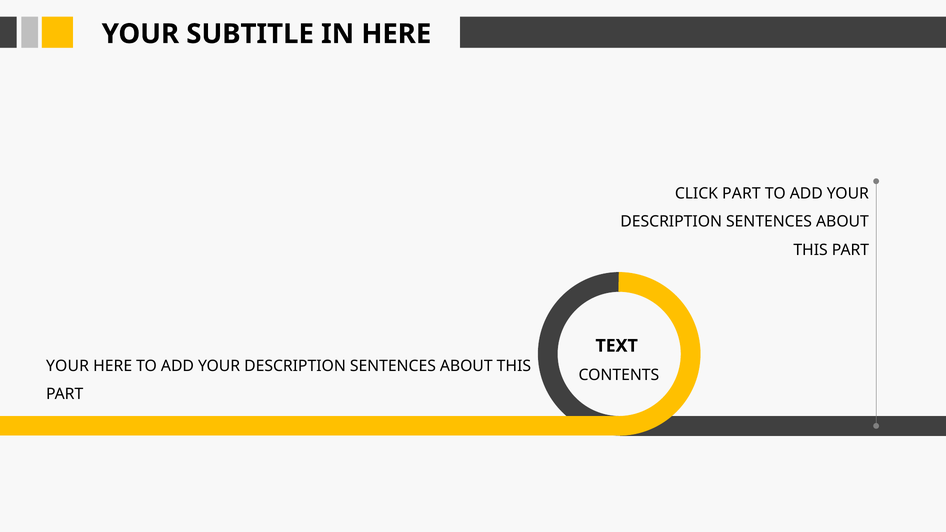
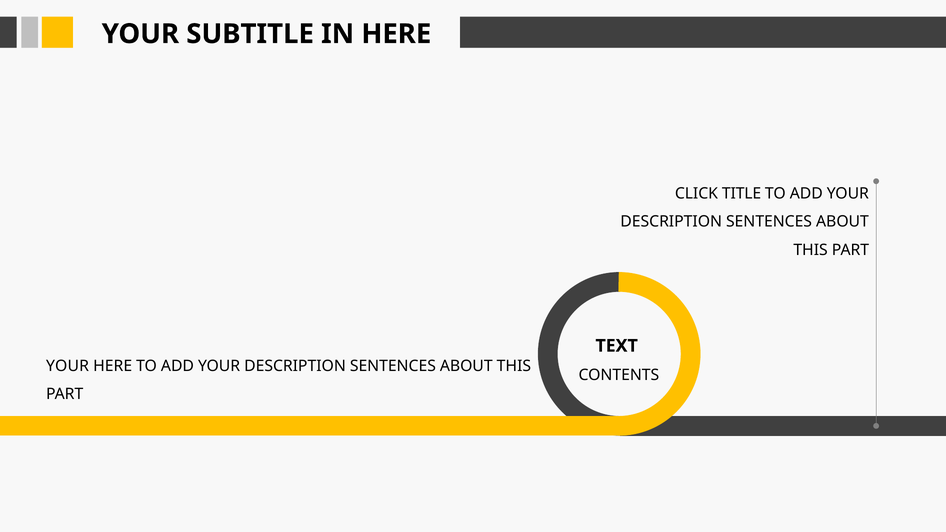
CLICK PART: PART -> TITLE (742, 193)
